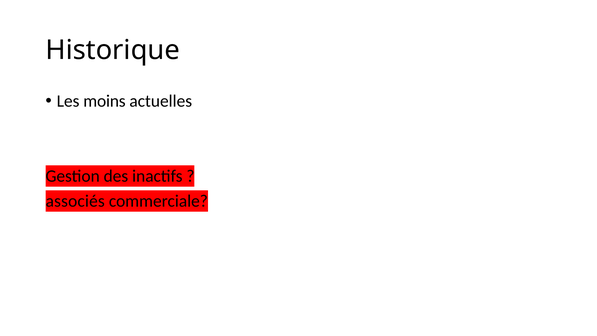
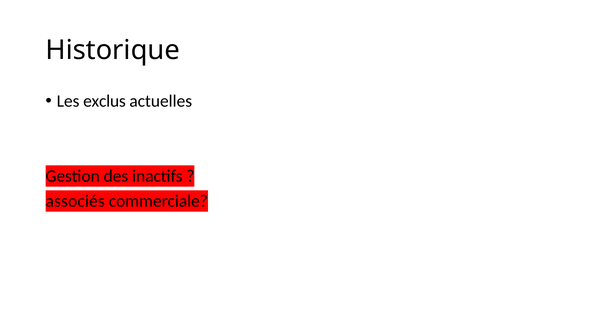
moins: moins -> exclus (104, 101)
